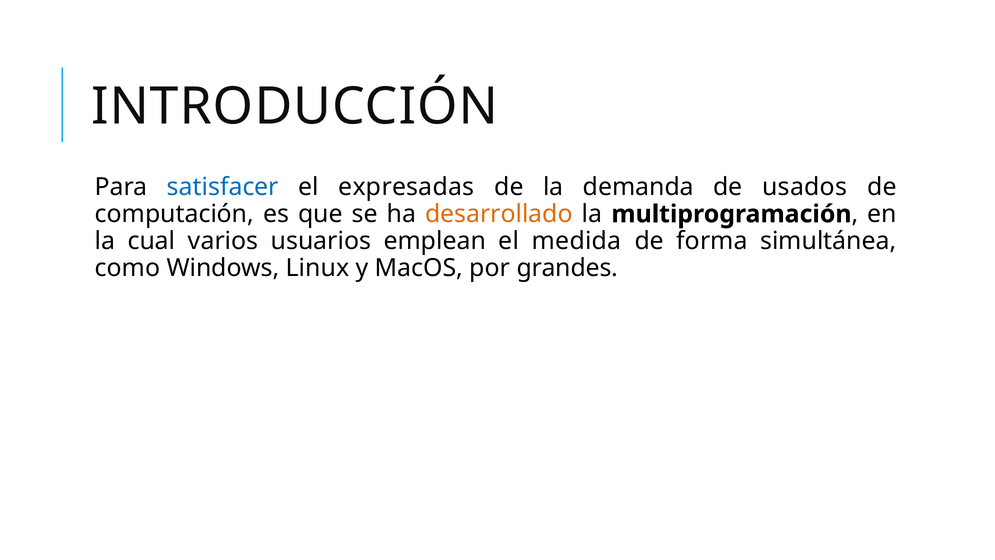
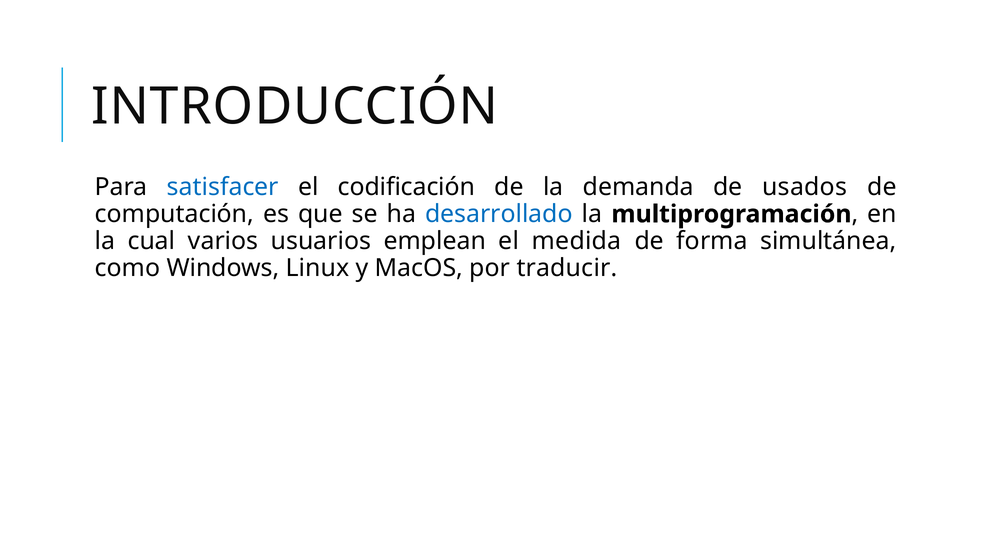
expresadas: expresadas -> codificación (407, 187)
desarrollado colour: orange -> blue (499, 214)
grandes: grandes -> traducir (567, 268)
